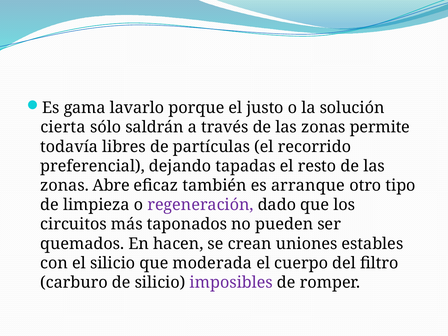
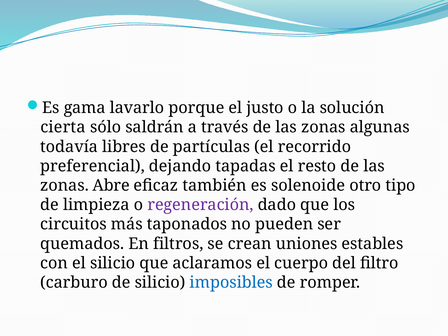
permite: permite -> algunas (380, 127)
arranque: arranque -> solenoide (308, 185)
hacen: hacen -> filtros (178, 244)
moderada: moderada -> aclaramos (212, 263)
imposibles colour: purple -> blue (231, 282)
